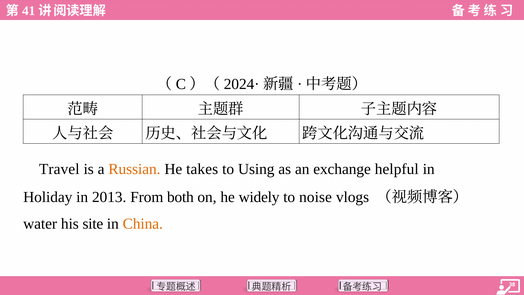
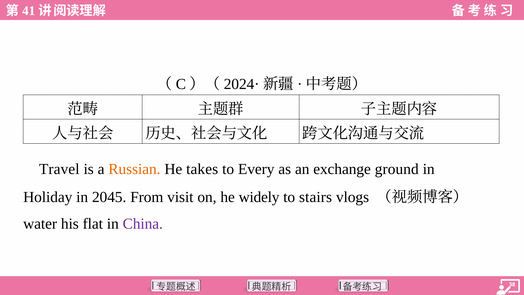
Using: Using -> Every (256, 169)
helpful: helpful -> ground (397, 169)
2013: 2013 -> 2045 (109, 197)
both: both -> visit (180, 197)
noise: noise -> stairs (316, 197)
site: site -> flat (93, 224)
China colour: orange -> purple (143, 224)
